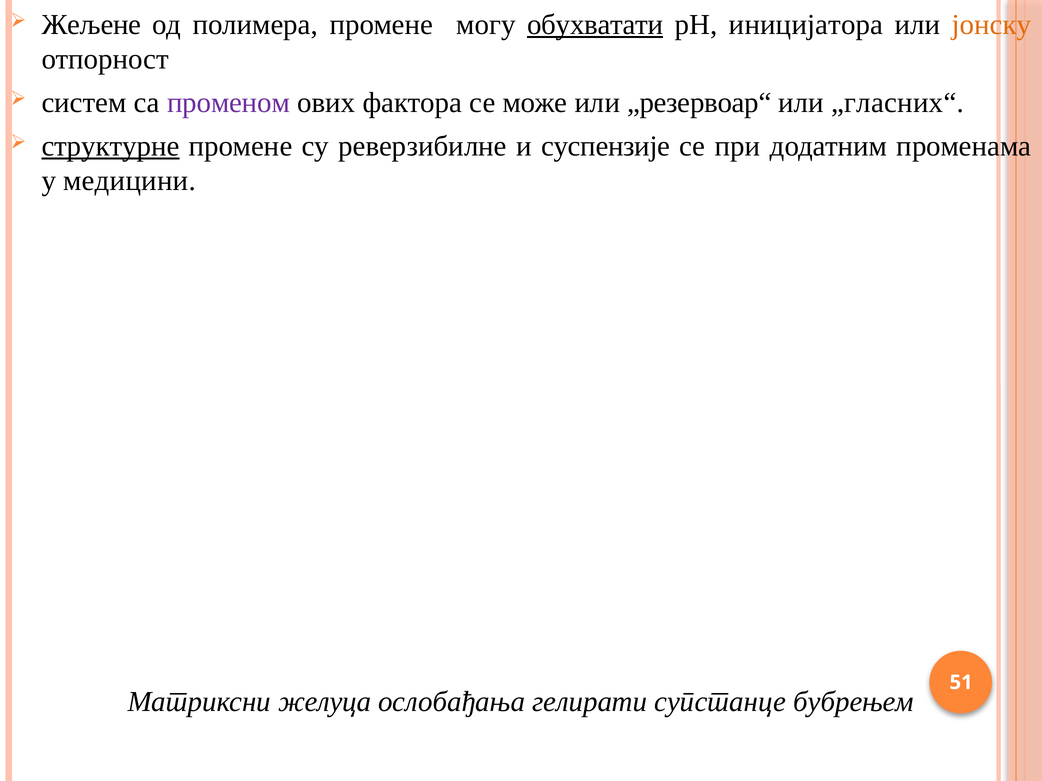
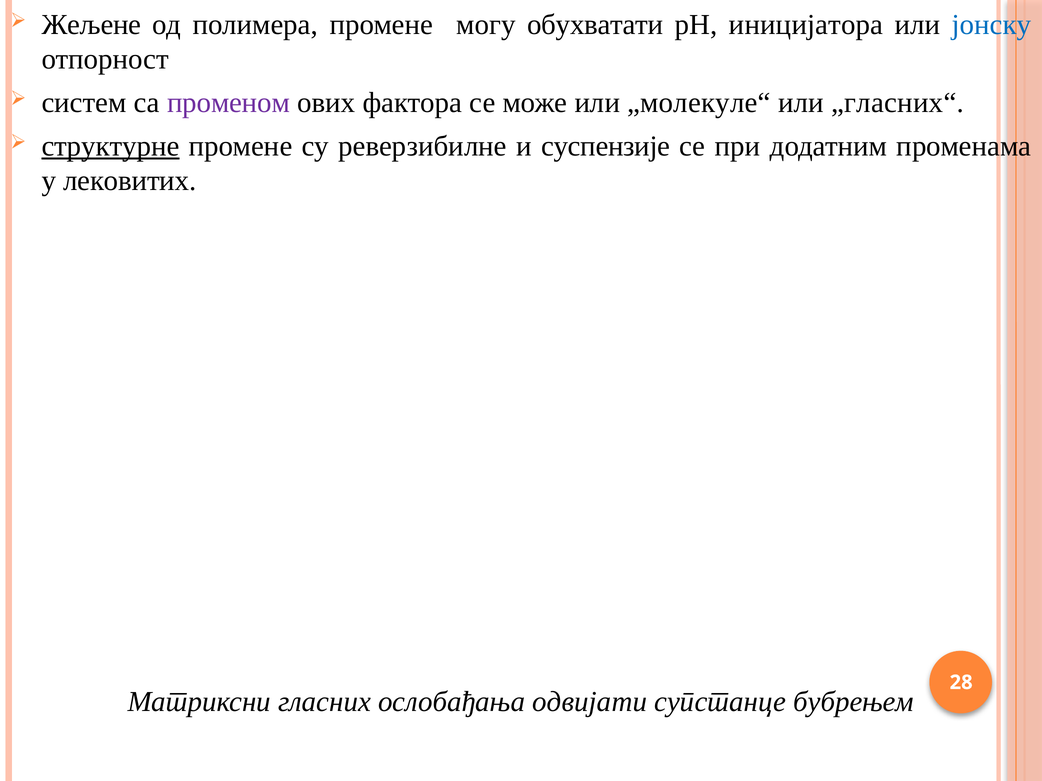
обухватати underline: present -> none (595, 25)
јонску colour: orange -> blue (991, 25)
„резервоар“: „резервоар“ -> „молекуле“ (699, 103)
медицини: медицини -> лековитих (130, 181)
желуца: желуца -> гласних (324, 702)
гелирати: гелирати -> одвијати (590, 702)
51: 51 -> 28 (961, 683)
